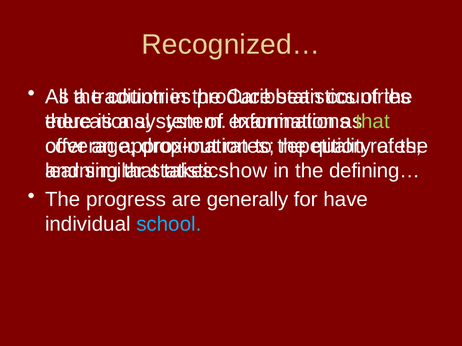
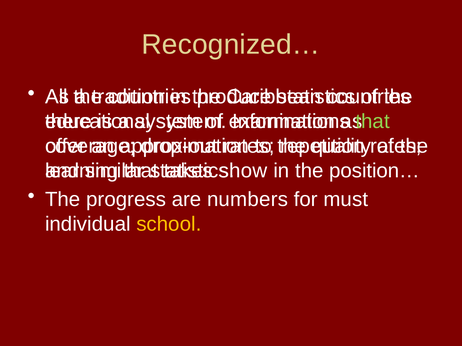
defining…: defining… -> position… (374, 171)
generally: generally -> numbers (248, 200)
have: have -> must (346, 200)
school colour: light blue -> yellow (169, 224)
